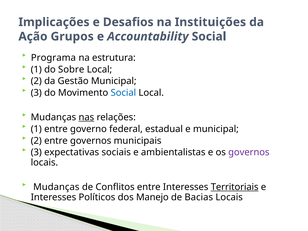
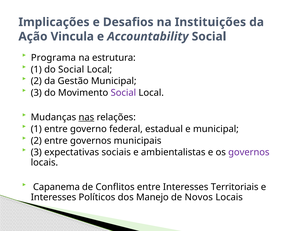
Grupos: Grupos -> Vincula (72, 36)
do Sobre: Sobre -> Social (71, 69)
Social colour: blue -> purple (123, 93)
Mudanças: Mudanças -> Capanema (56, 187)
Territoriais underline: present -> none (235, 187)
Bacias: Bacias -> Novos (199, 197)
